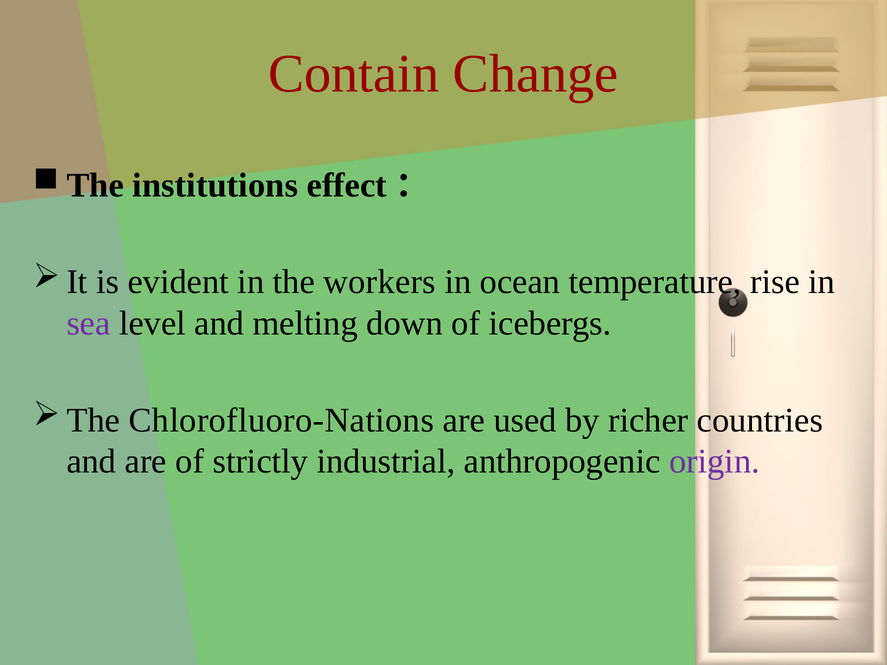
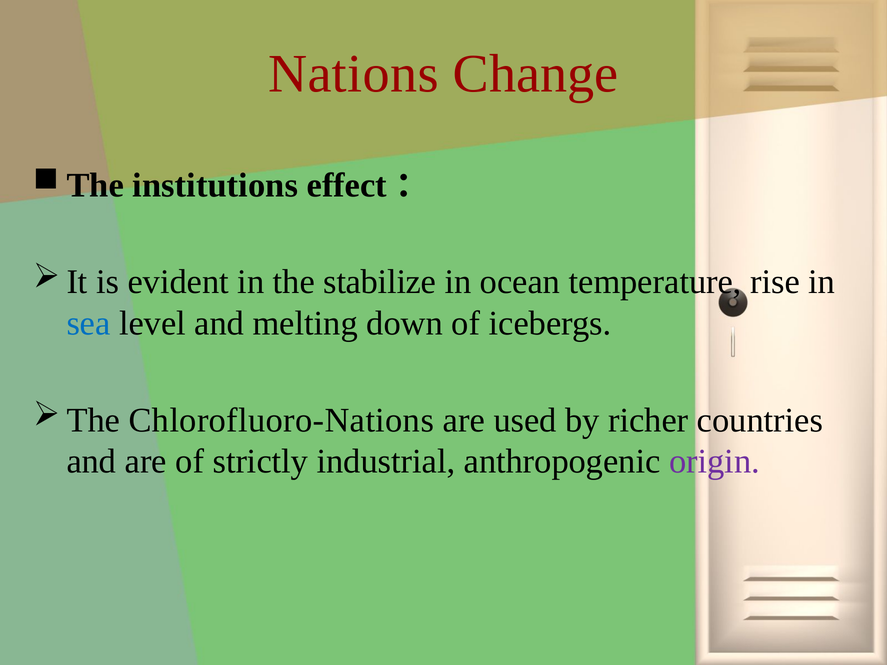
Contain: Contain -> Nations (353, 74)
workers: workers -> stabilize (380, 282)
sea colour: purple -> blue (89, 324)
